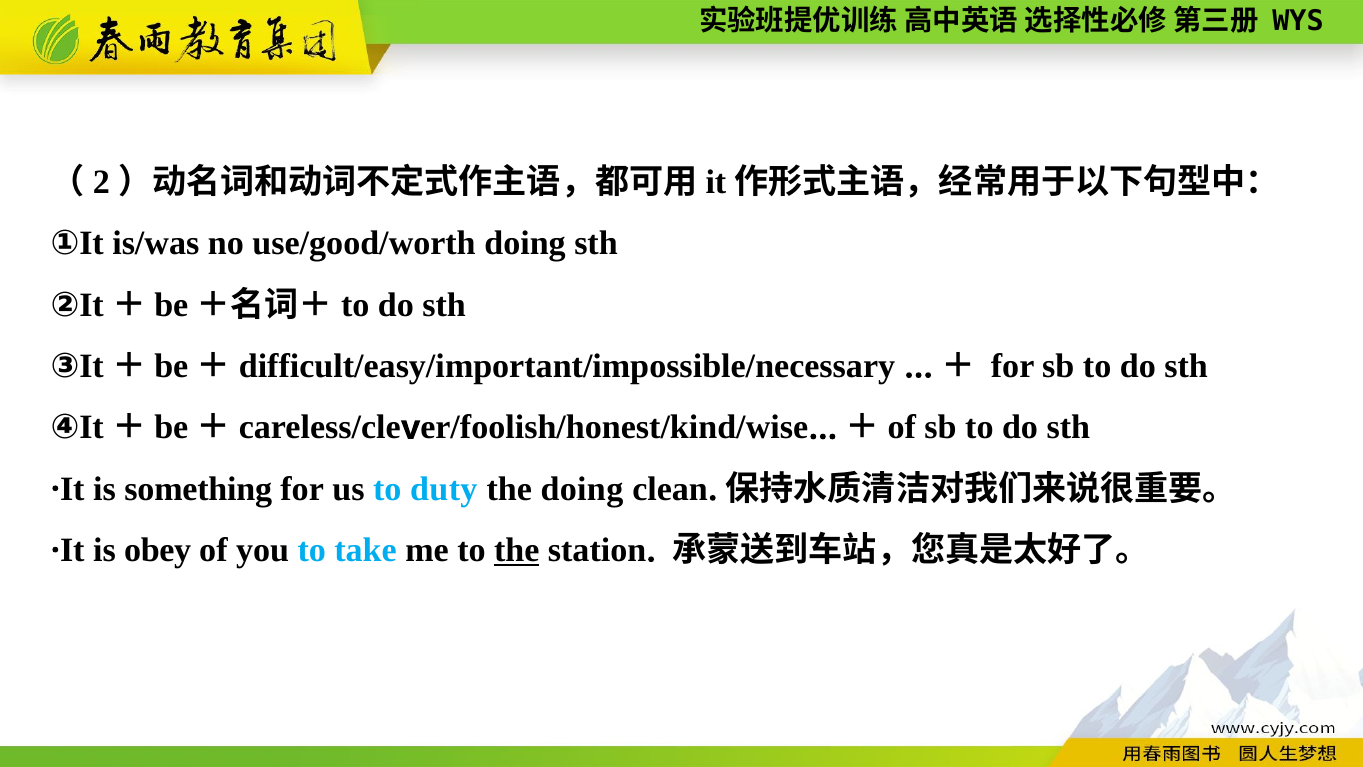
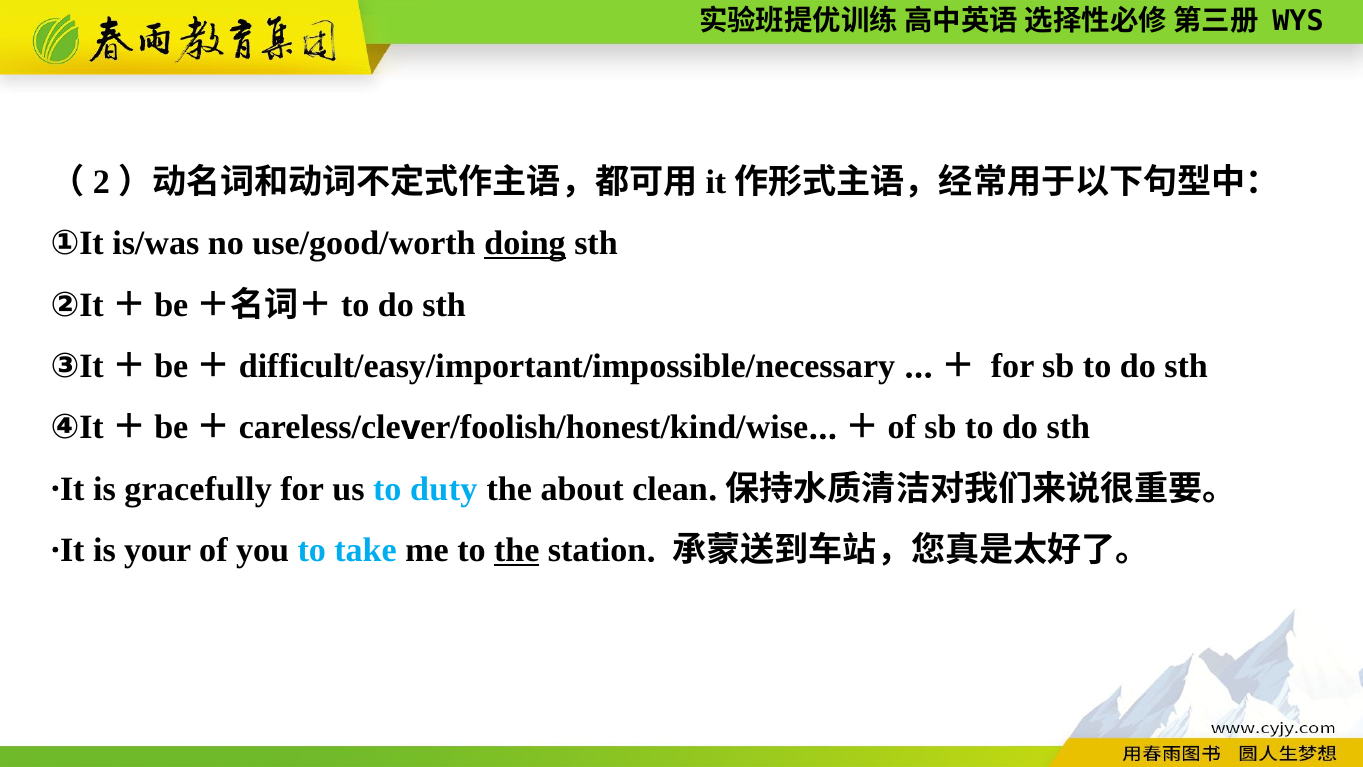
doing underline: none -> present (525, 244)
something: something -> gracefully (198, 489)
the doing: doing -> about (582, 489)
obey: obey -> your (158, 550)
